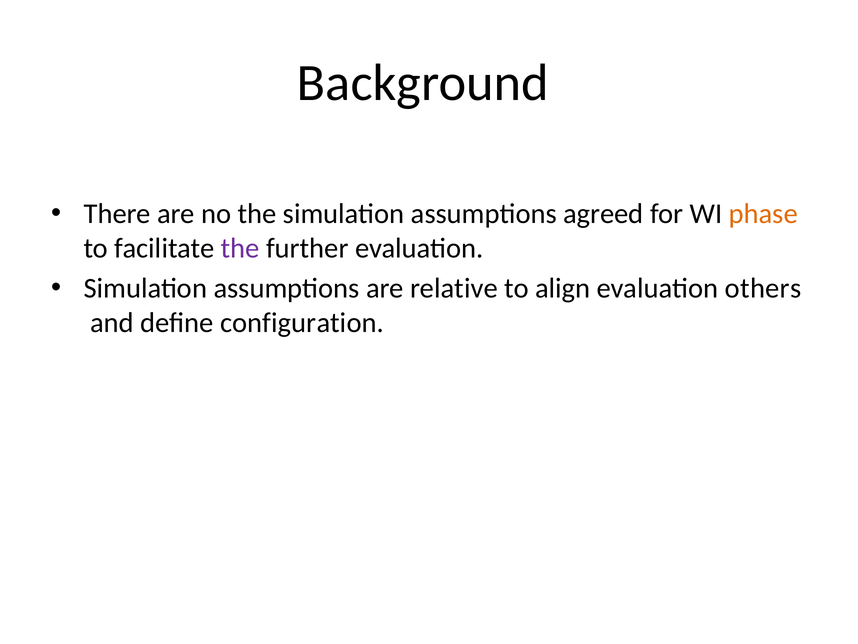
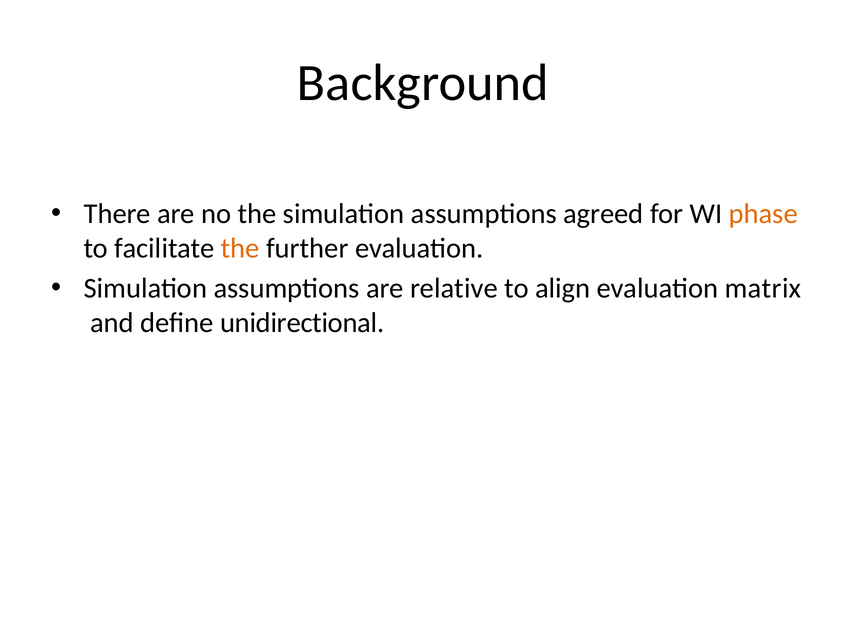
the colour: purple -> orange (240, 248)
others: others -> matrix (763, 288)
configuration: configuration -> unidirectional (302, 322)
